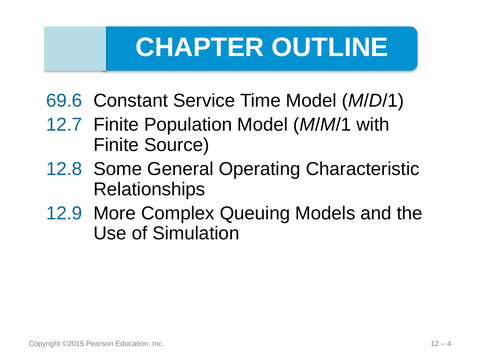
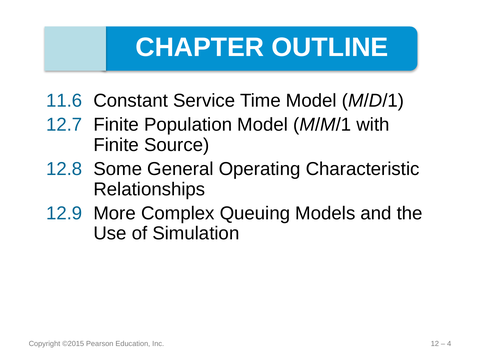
69.6: 69.6 -> 11.6 (64, 101)
